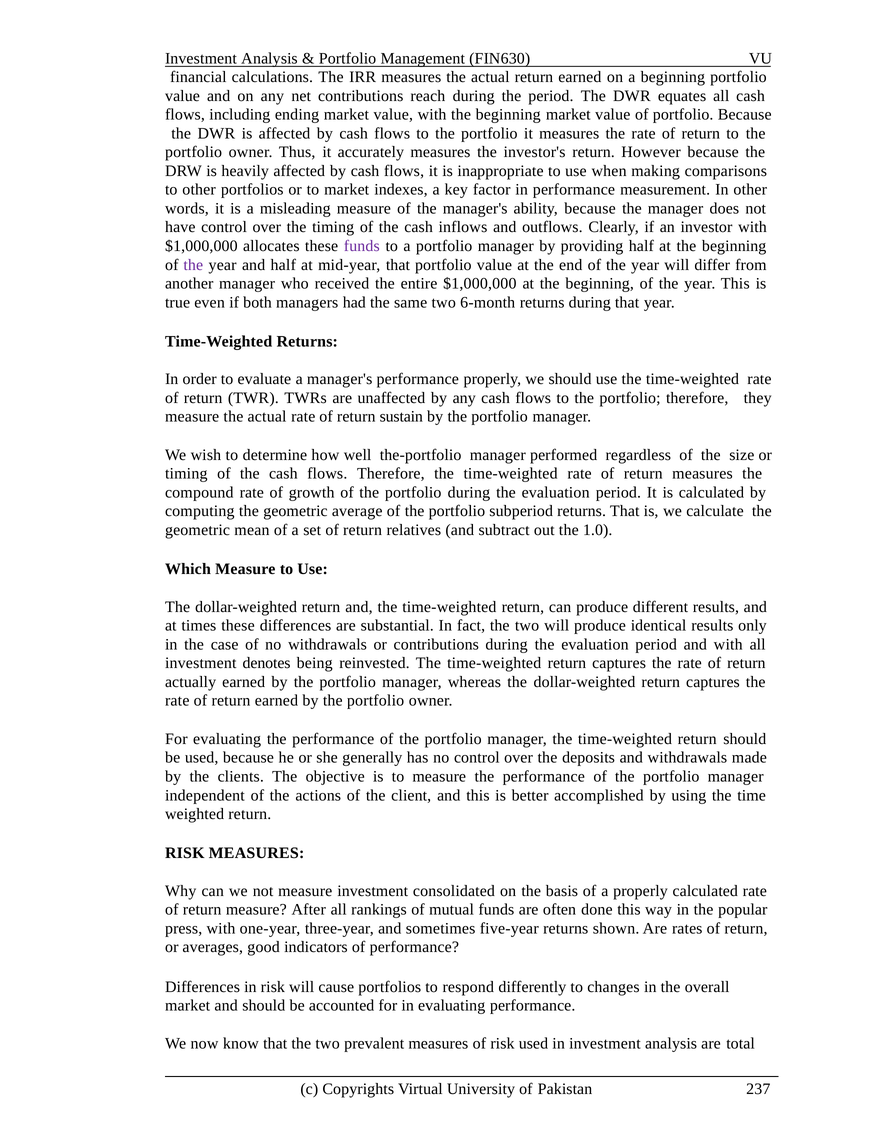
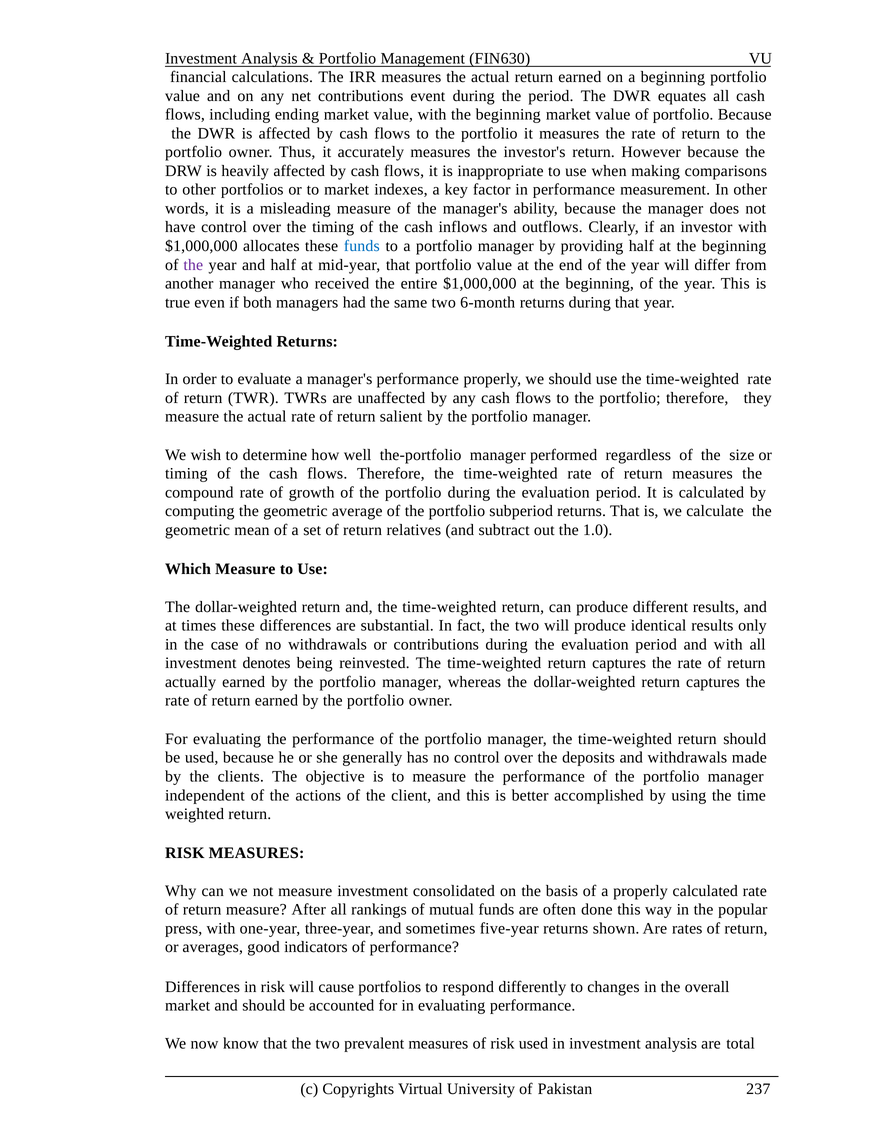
reach: reach -> event (428, 96)
funds colour: purple -> blue (362, 246)
sustain: sustain -> salient (401, 417)
